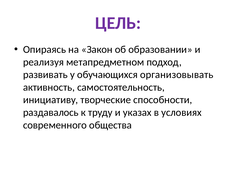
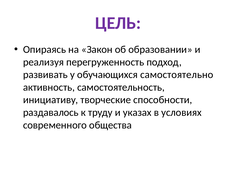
метапредметном: метапредметном -> перегруженность (105, 62)
организовывать: организовывать -> самостоятельно (177, 75)
